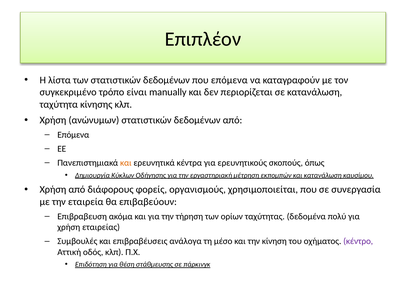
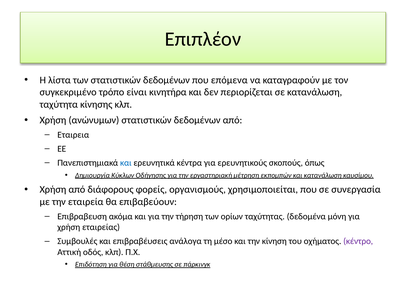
manually: manually -> κινητήρα (168, 92)
Επόμενα: Επόμενα -> Εταιρεια (73, 135)
και colour: orange -> blue (126, 163)
πολύ: πολύ -> μόνη (337, 216)
